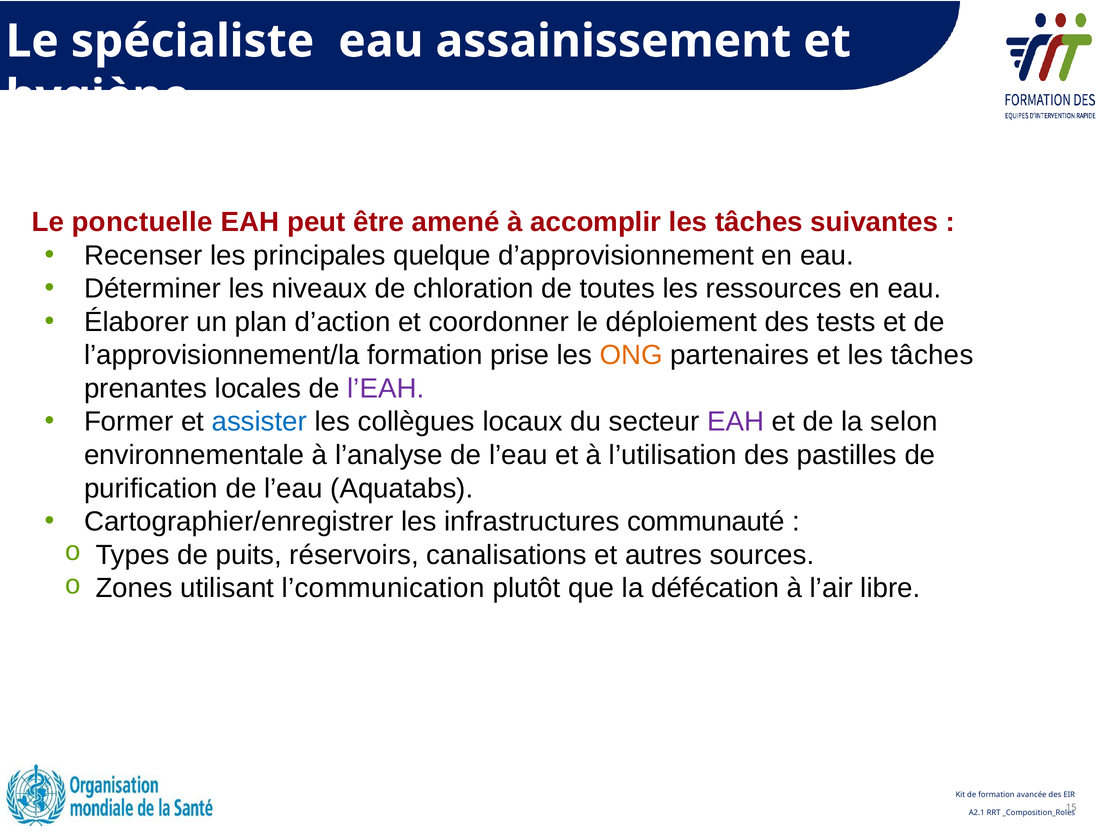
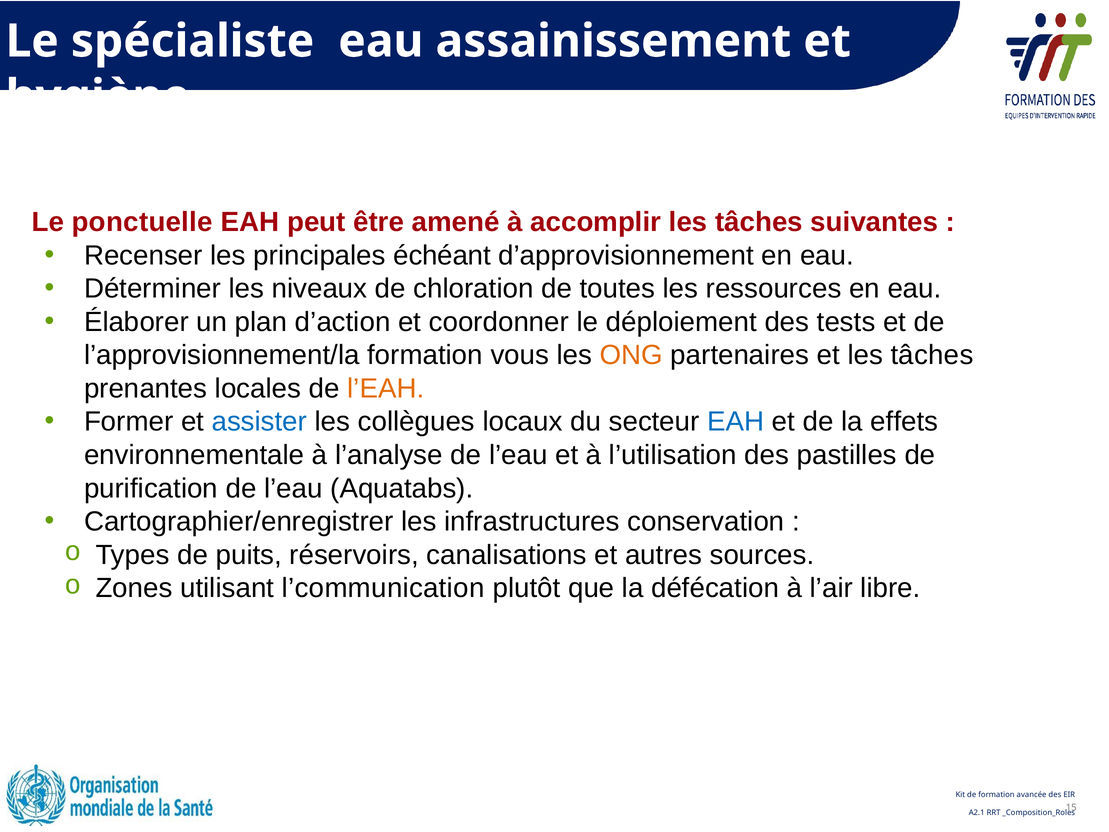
quelque: quelque -> échéant (442, 255)
prise: prise -> vous (520, 355)
l’EAH colour: purple -> orange (386, 388)
EAH colour: purple -> blue (736, 422)
selon: selon -> effets (904, 422)
communauté: communauté -> conservation (706, 522)
